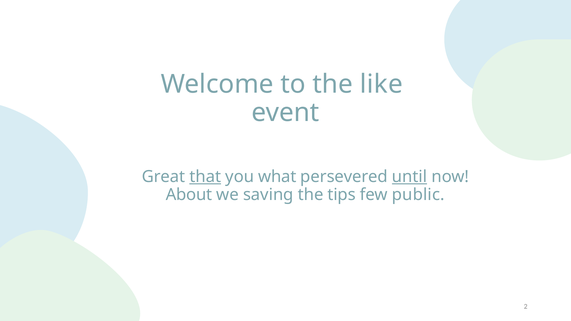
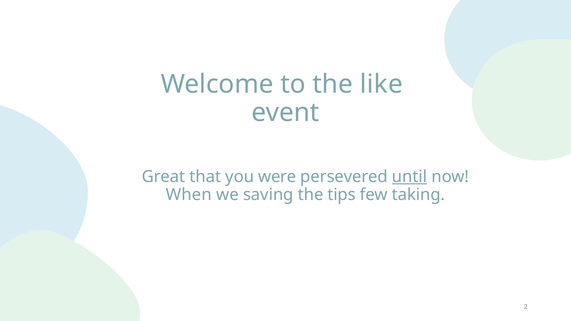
that underline: present -> none (205, 177)
what: what -> were (277, 177)
About: About -> When (189, 195)
public: public -> taking (418, 195)
